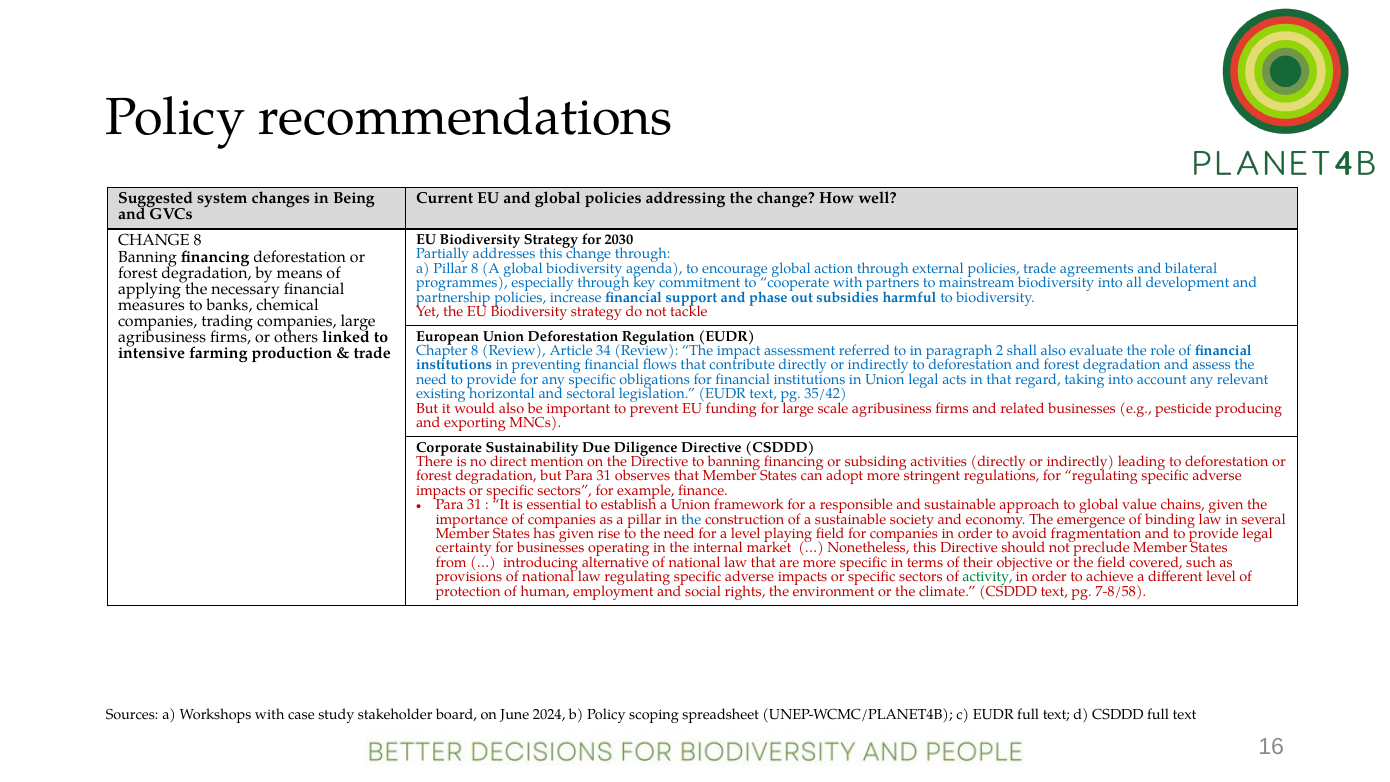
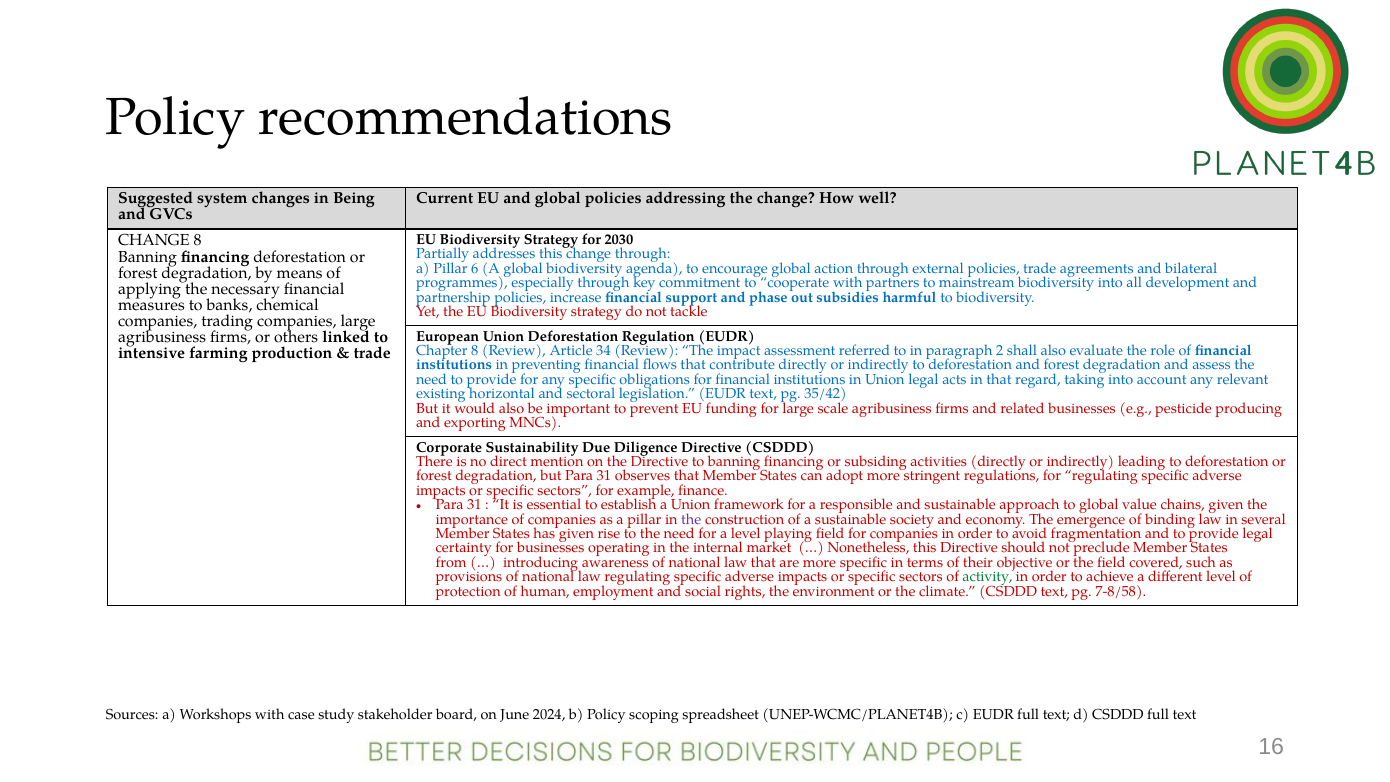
Pillar 8: 8 -> 6 (475, 268)
the colour: blue -> purple (691, 519)
alternative: alternative -> awareness (615, 562)
